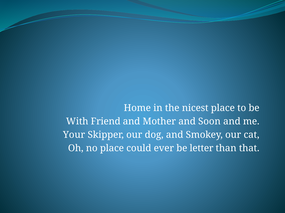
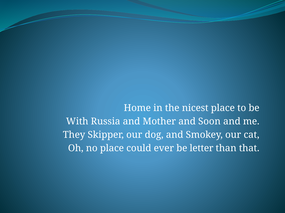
Friend: Friend -> Russia (106, 122)
Your: Your -> They (74, 135)
